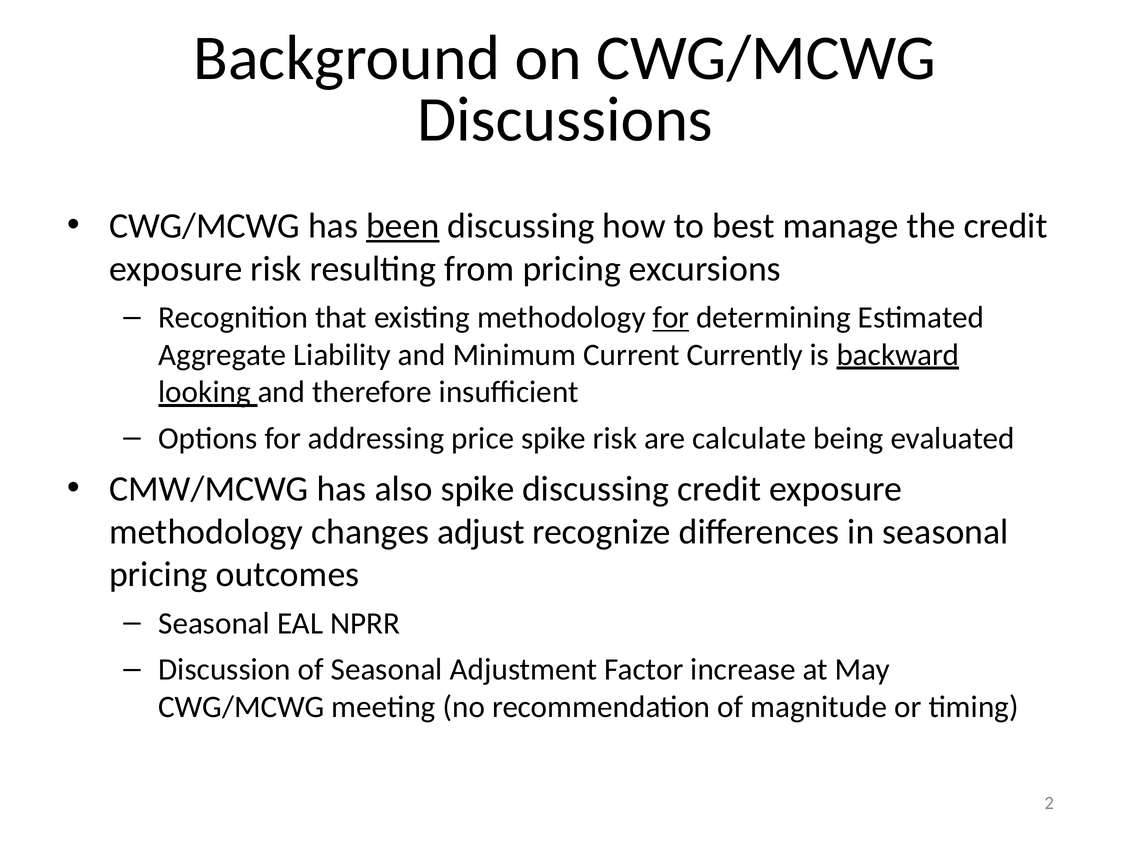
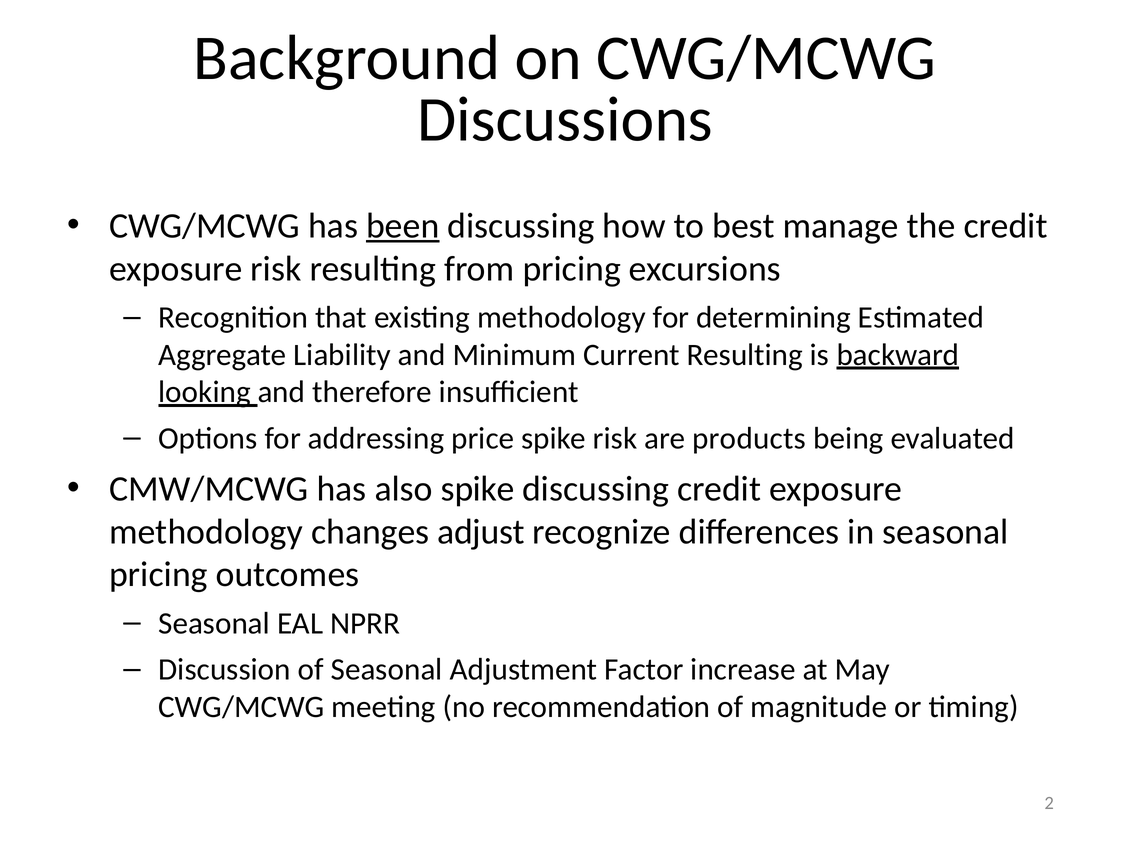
for underline: present -> none (671, 317)
Current Currently: Currently -> Resulting (745, 355)
calculate: calculate -> products (749, 438)
